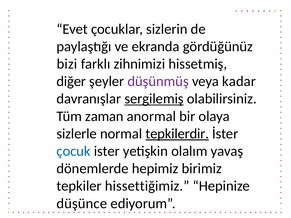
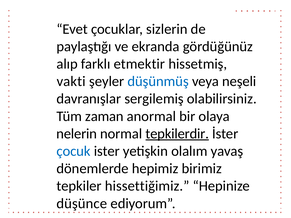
bizi: bizi -> alıp (67, 64)
zihnimizi: zihnimizi -> etmektir (139, 64)
diğer: diğer -> vakti (71, 81)
düşünmüş colour: purple -> blue (158, 81)
kadar: kadar -> neşeli (239, 81)
sergilemiş underline: present -> none (154, 99)
sizlerle: sizlerle -> nelerin (77, 134)
